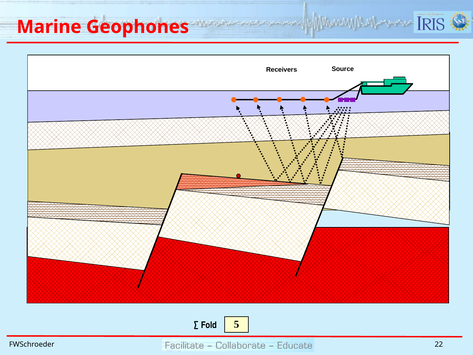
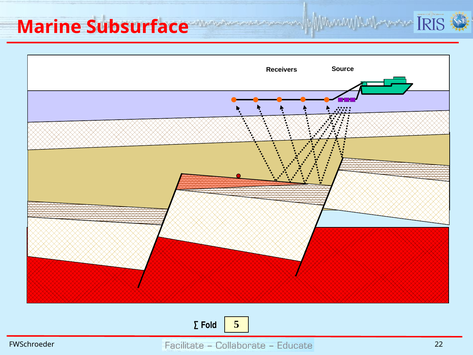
Geophones: Geophones -> Subsurface (138, 27)
